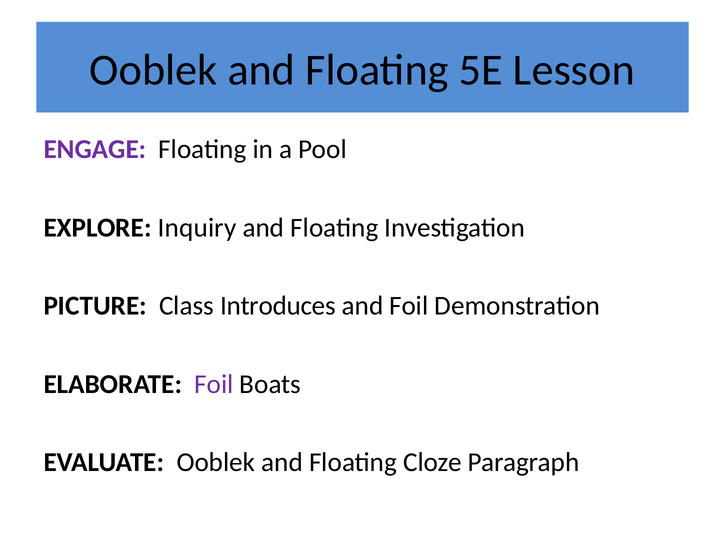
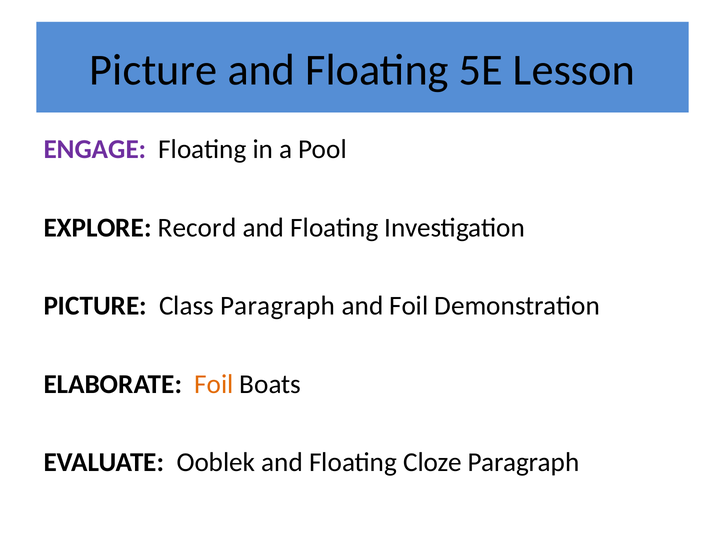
Ooblek: Ooblek -> Picture (153, 70)
Inquiry: Inquiry -> Record (197, 228)
Class Introduces: Introduces -> Paragraph (278, 306)
Foil colour: purple -> orange (214, 384)
